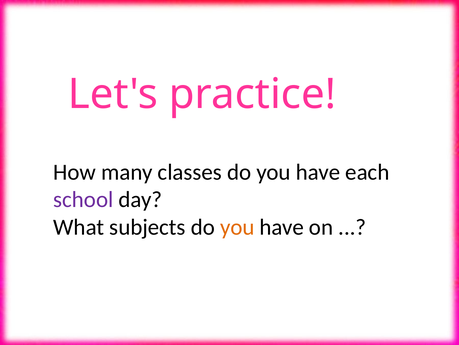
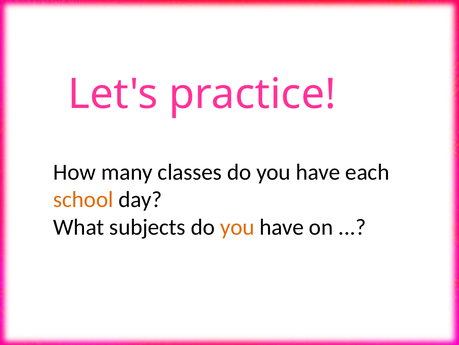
school colour: purple -> orange (83, 199)
